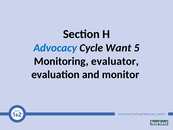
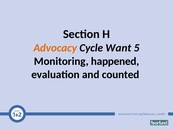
Advocacy colour: blue -> orange (55, 48)
evaluator: evaluator -> happened (115, 61)
monitor: monitor -> counted (121, 74)
